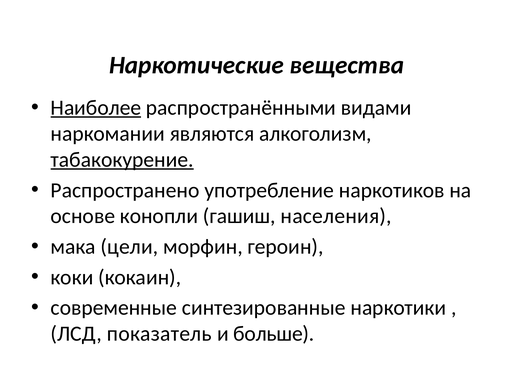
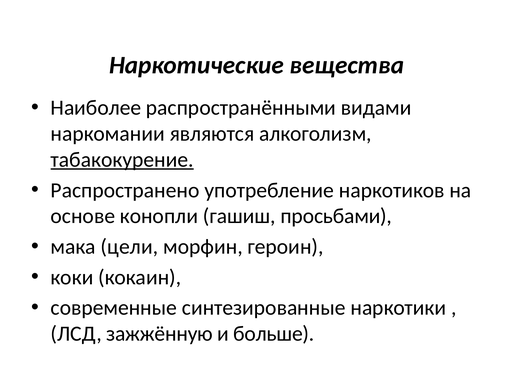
Наиболее underline: present -> none (96, 108)
населения: населения -> просьбами (336, 216)
показатель: показатель -> зажжённую (160, 334)
